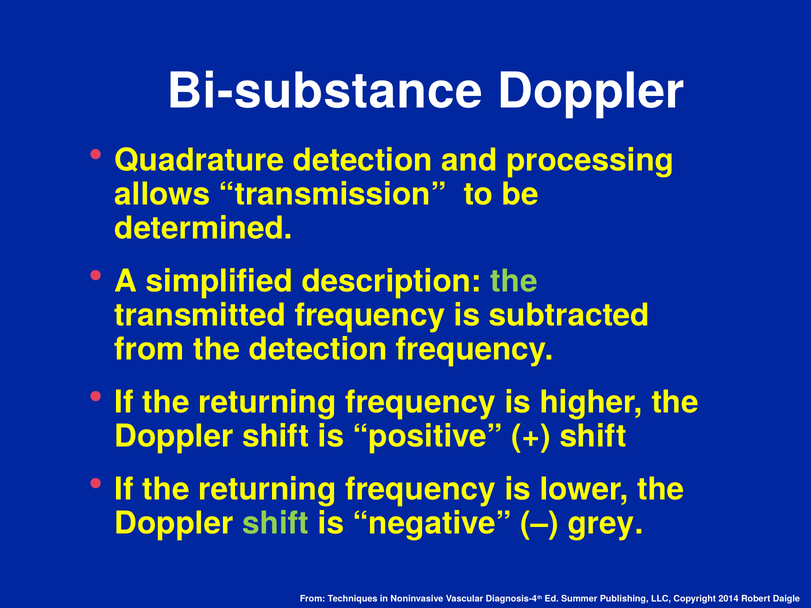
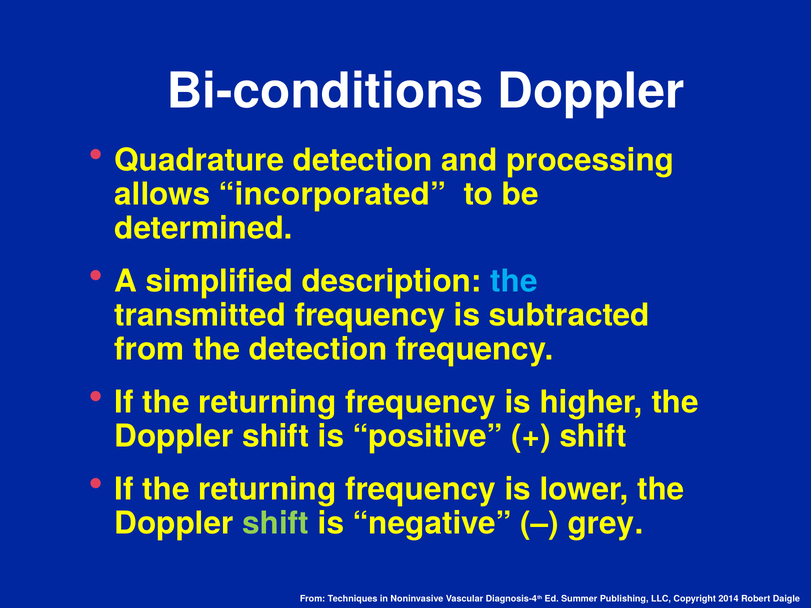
Bi-substance: Bi-substance -> Bi-conditions (325, 91)
transmission: transmission -> incorporated (332, 195)
the colour: light green -> light blue (514, 282)
